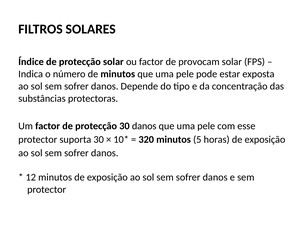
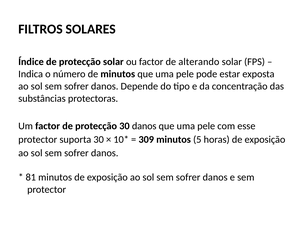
provocam: provocam -> alterando (199, 62)
320: 320 -> 309 (146, 139)
12: 12 -> 81 (31, 177)
